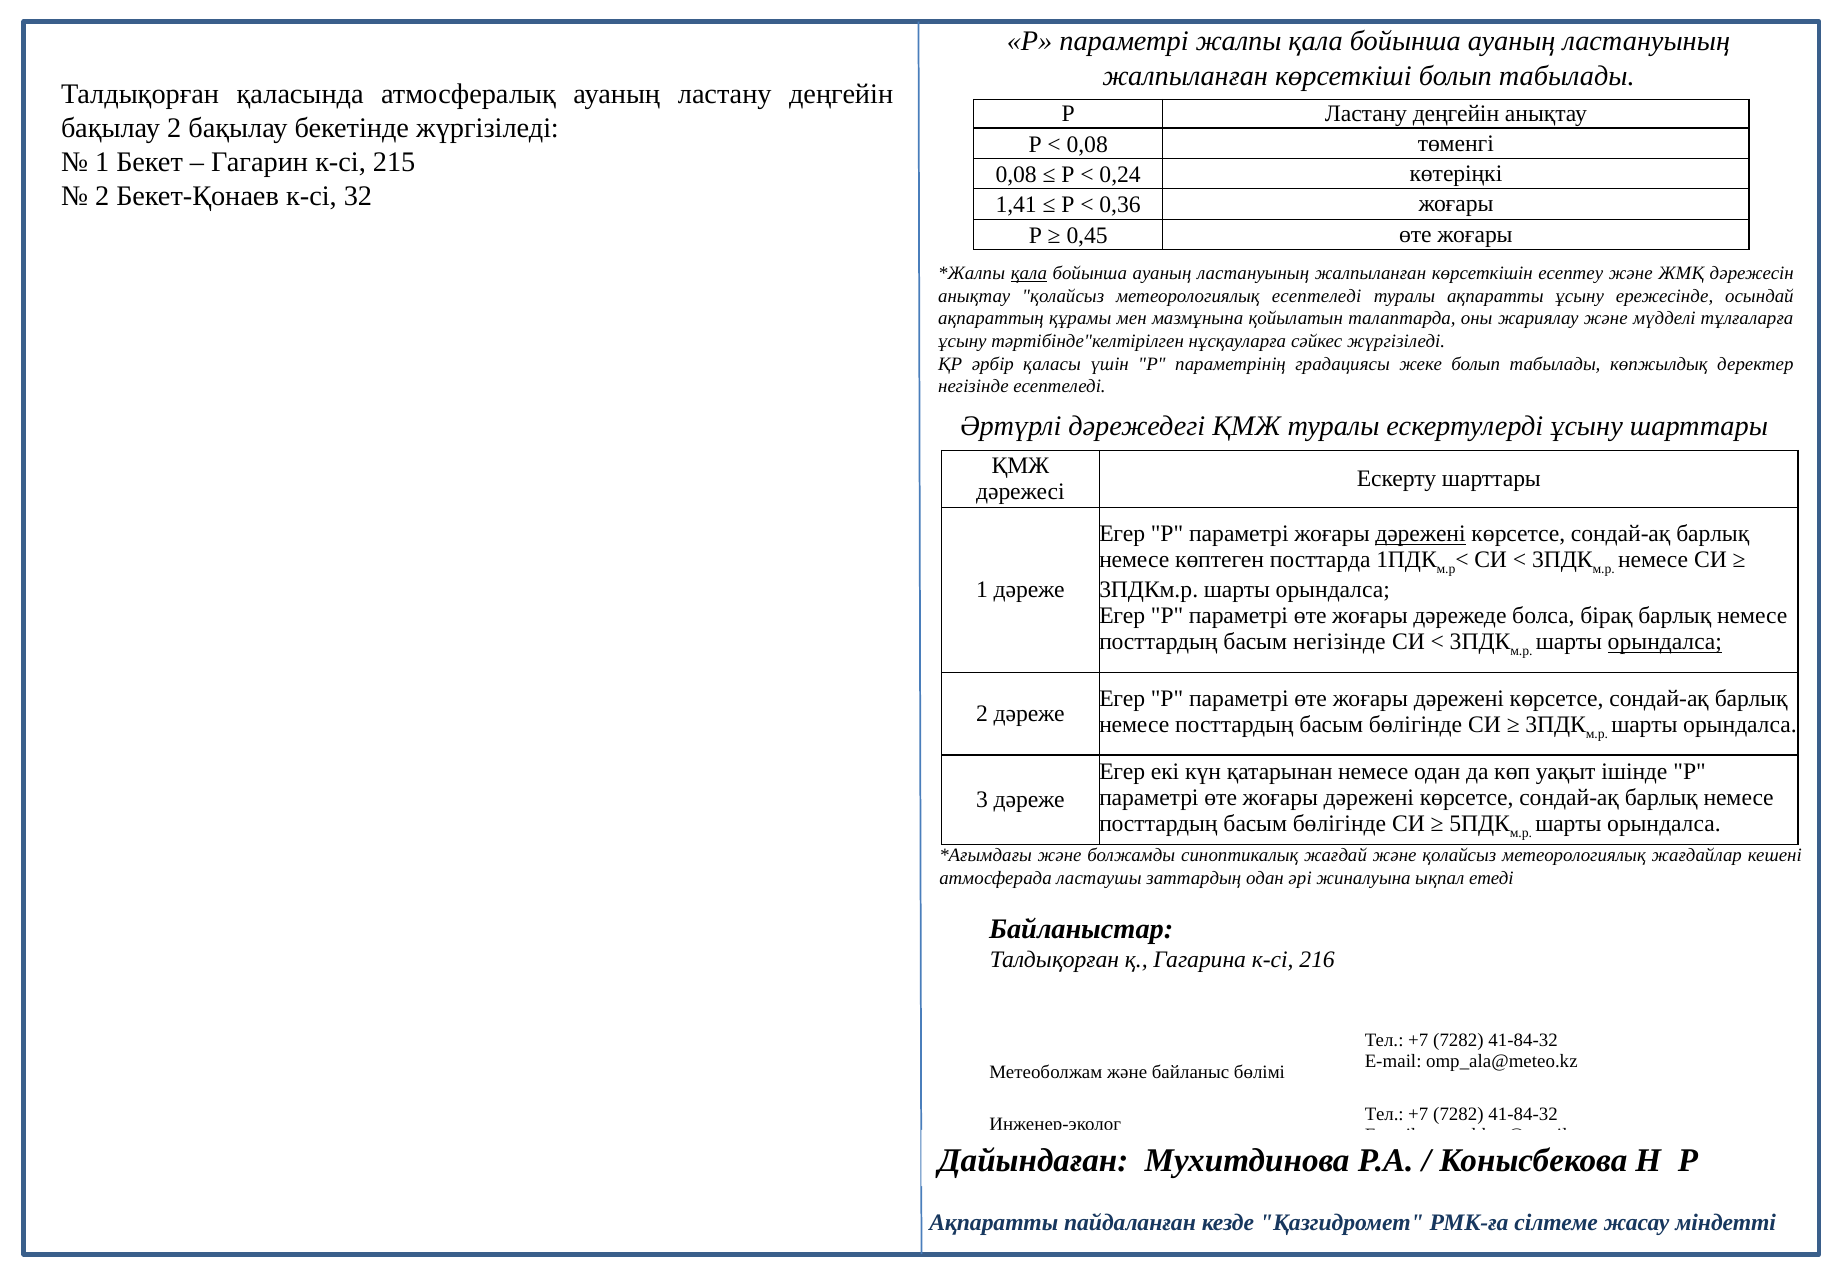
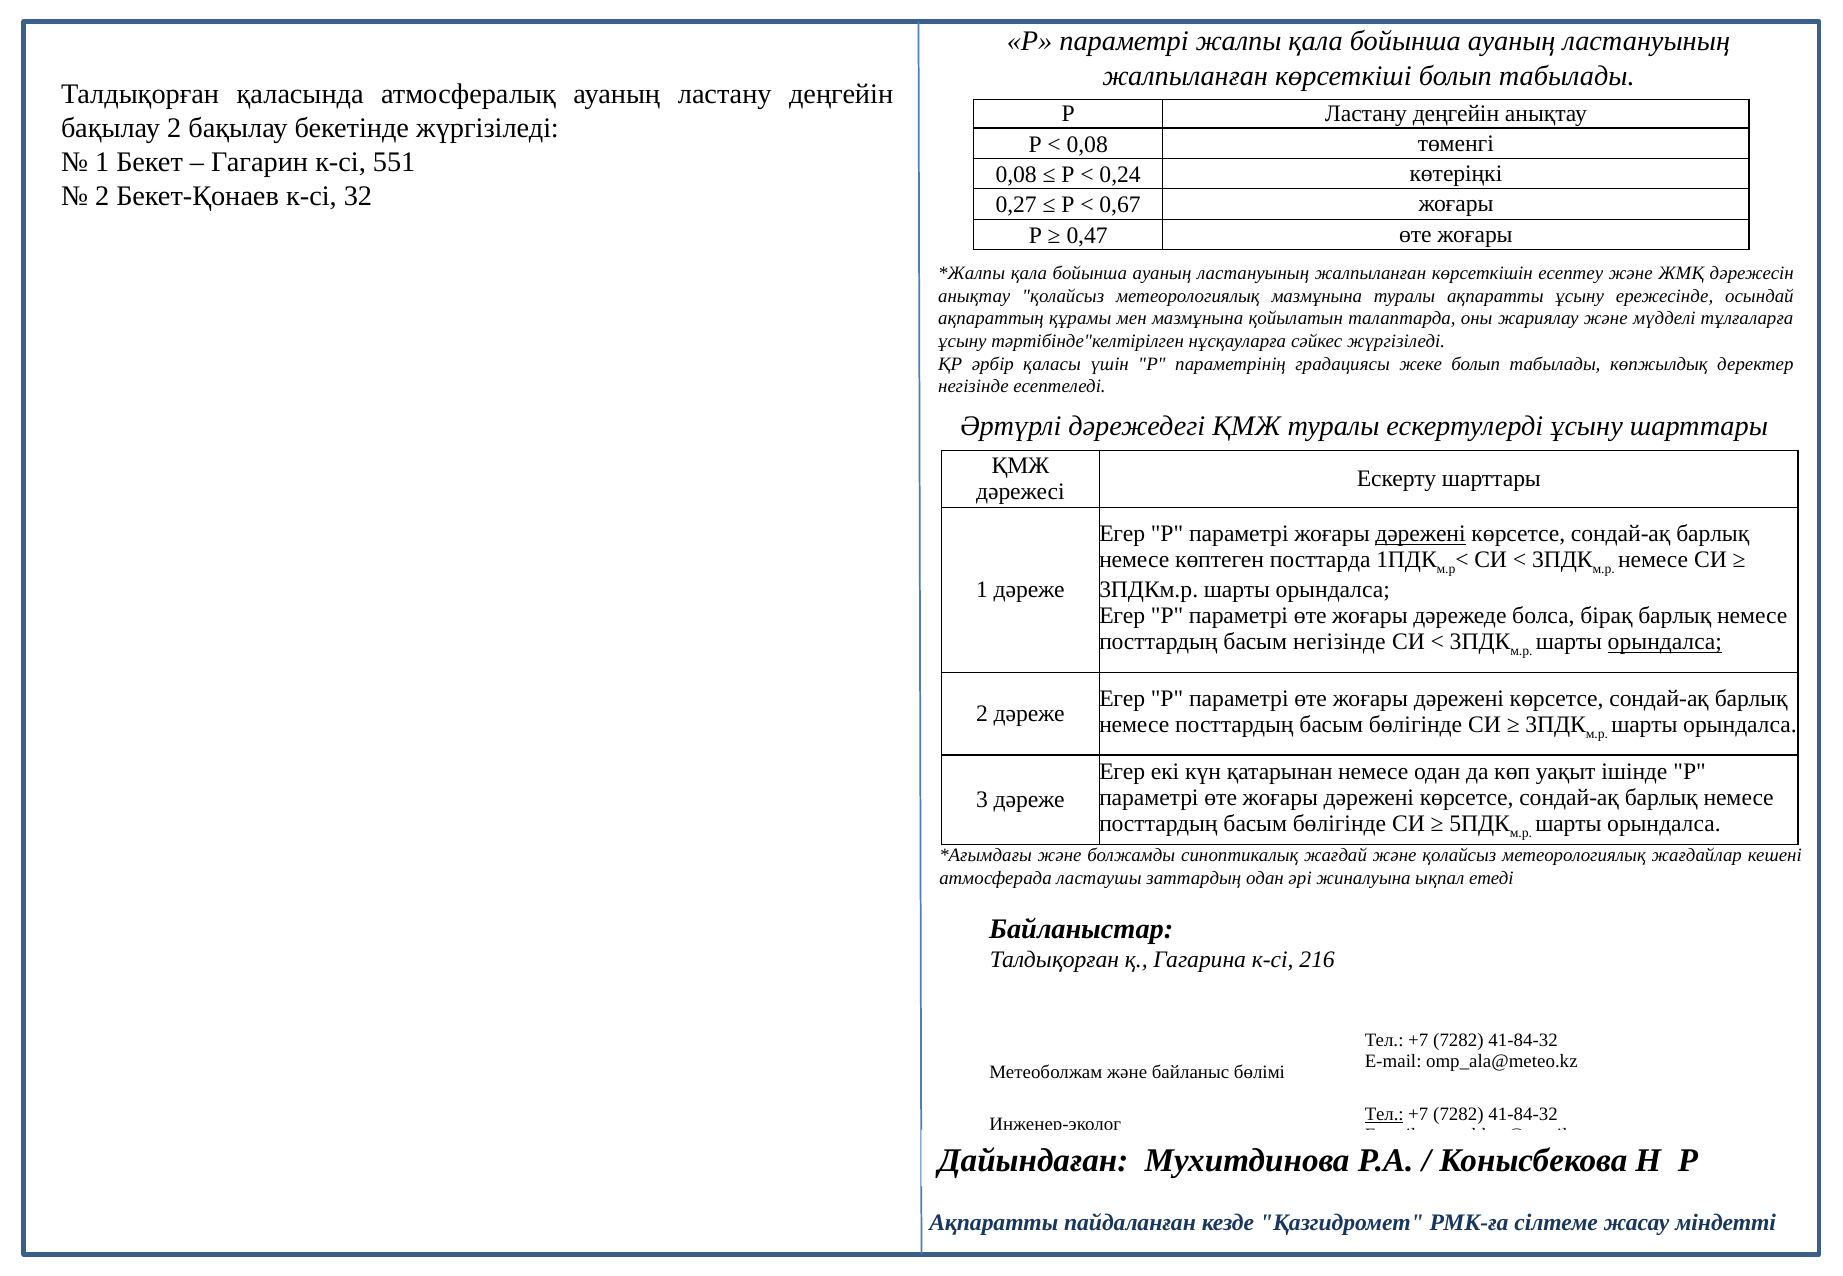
215: 215 -> 551 (394, 162)
1,41: 1,41 -> 0,27 (1016, 205)
0,36: 0,36 -> 0,67 (1120, 205)
0,45: 0,45 -> 0,47 (1087, 235)
қала underline: present -> none (1029, 273)
метеорологиялық есептеледі: есептеледі -> мазмұнына (1317, 296)
Тел underline: none -> present (1384, 1114)
